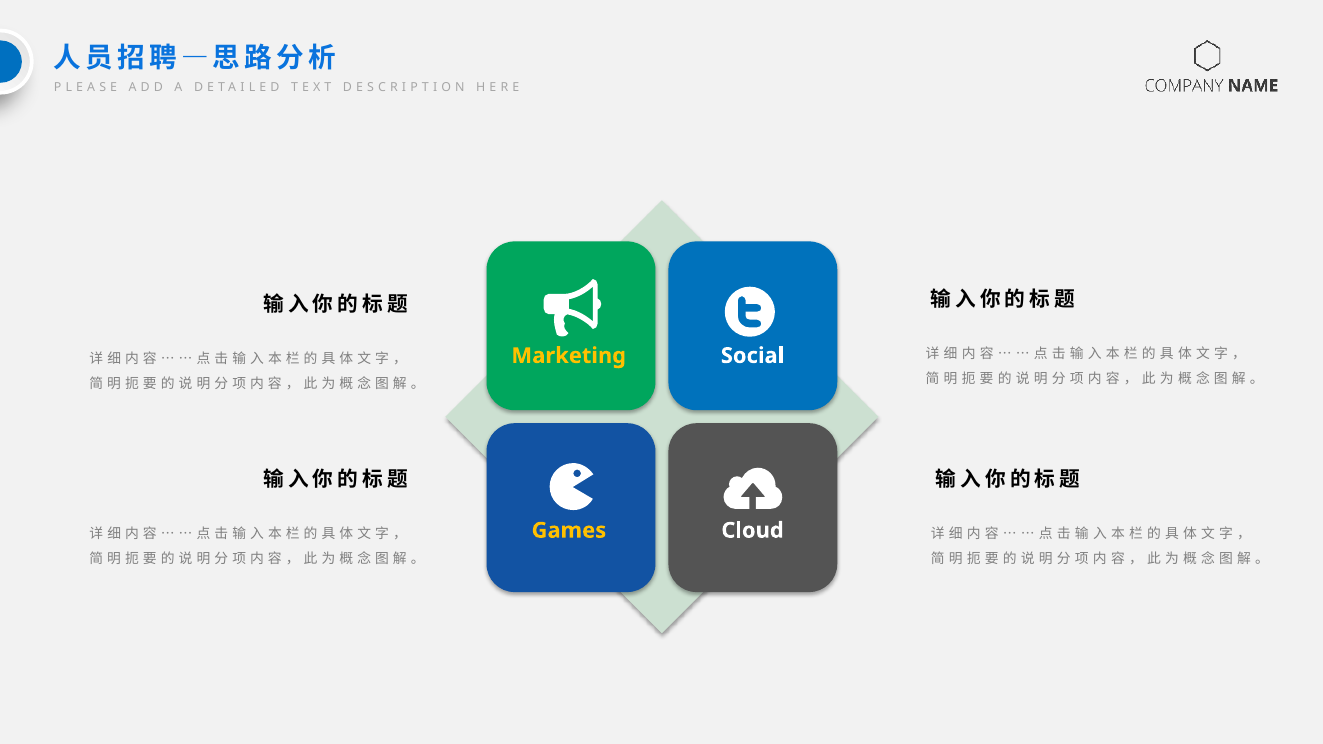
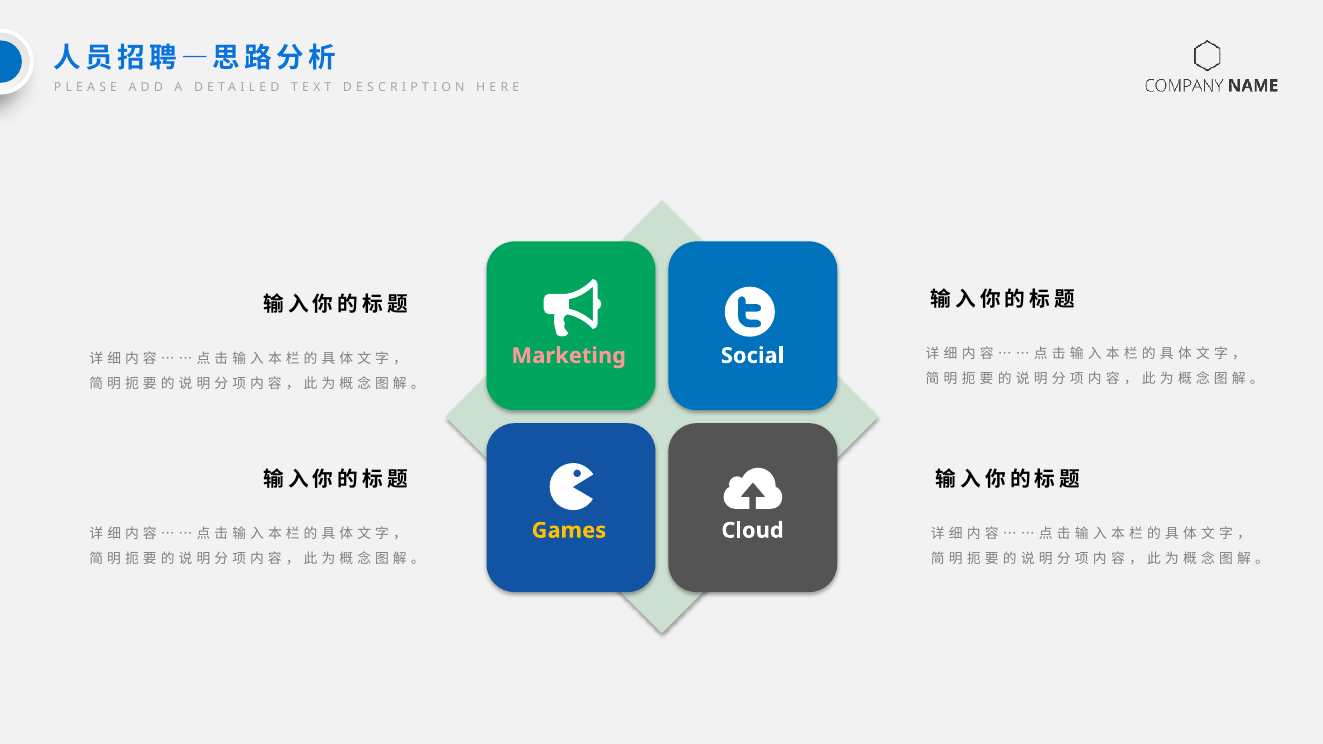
Marketing colour: yellow -> pink (569, 356)
